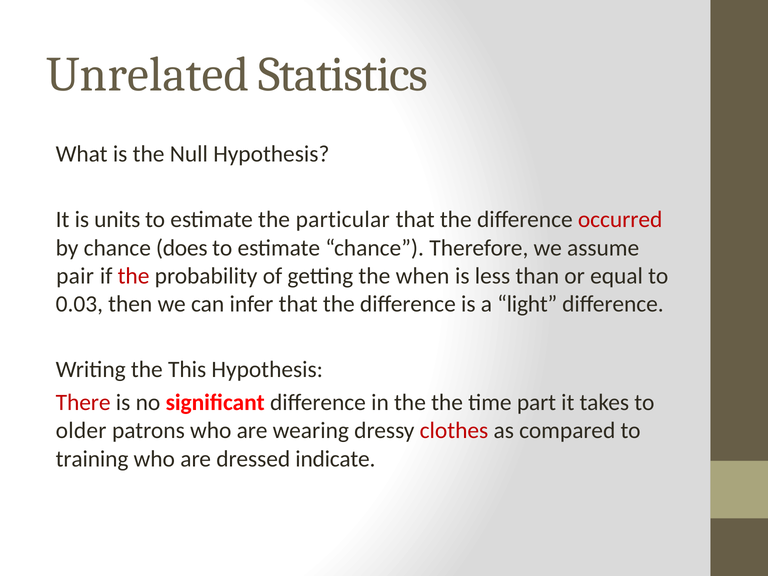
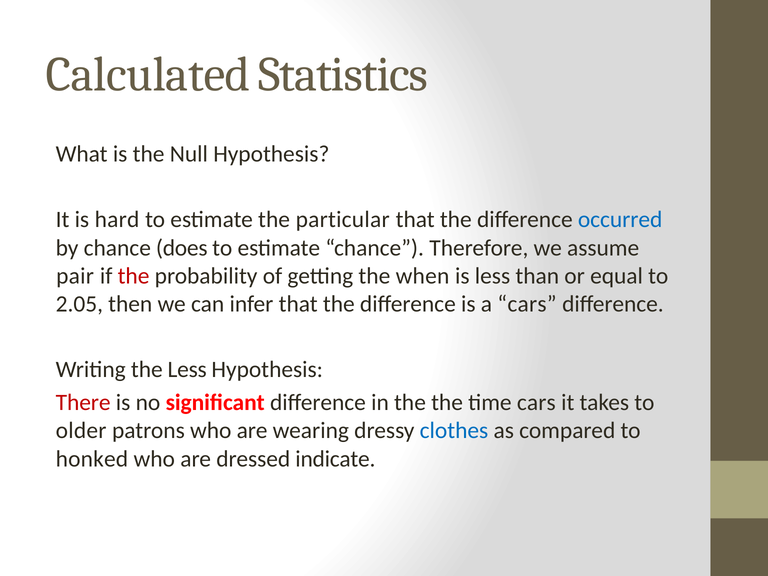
Unrelated: Unrelated -> Calculated (148, 74)
units: units -> hard (117, 220)
occurred colour: red -> blue (620, 220)
0.03: 0.03 -> 2.05 (79, 304)
a light: light -> cars (527, 304)
the This: This -> Less (187, 370)
time part: part -> cars (536, 403)
clothes colour: red -> blue (454, 431)
training: training -> honked (92, 459)
